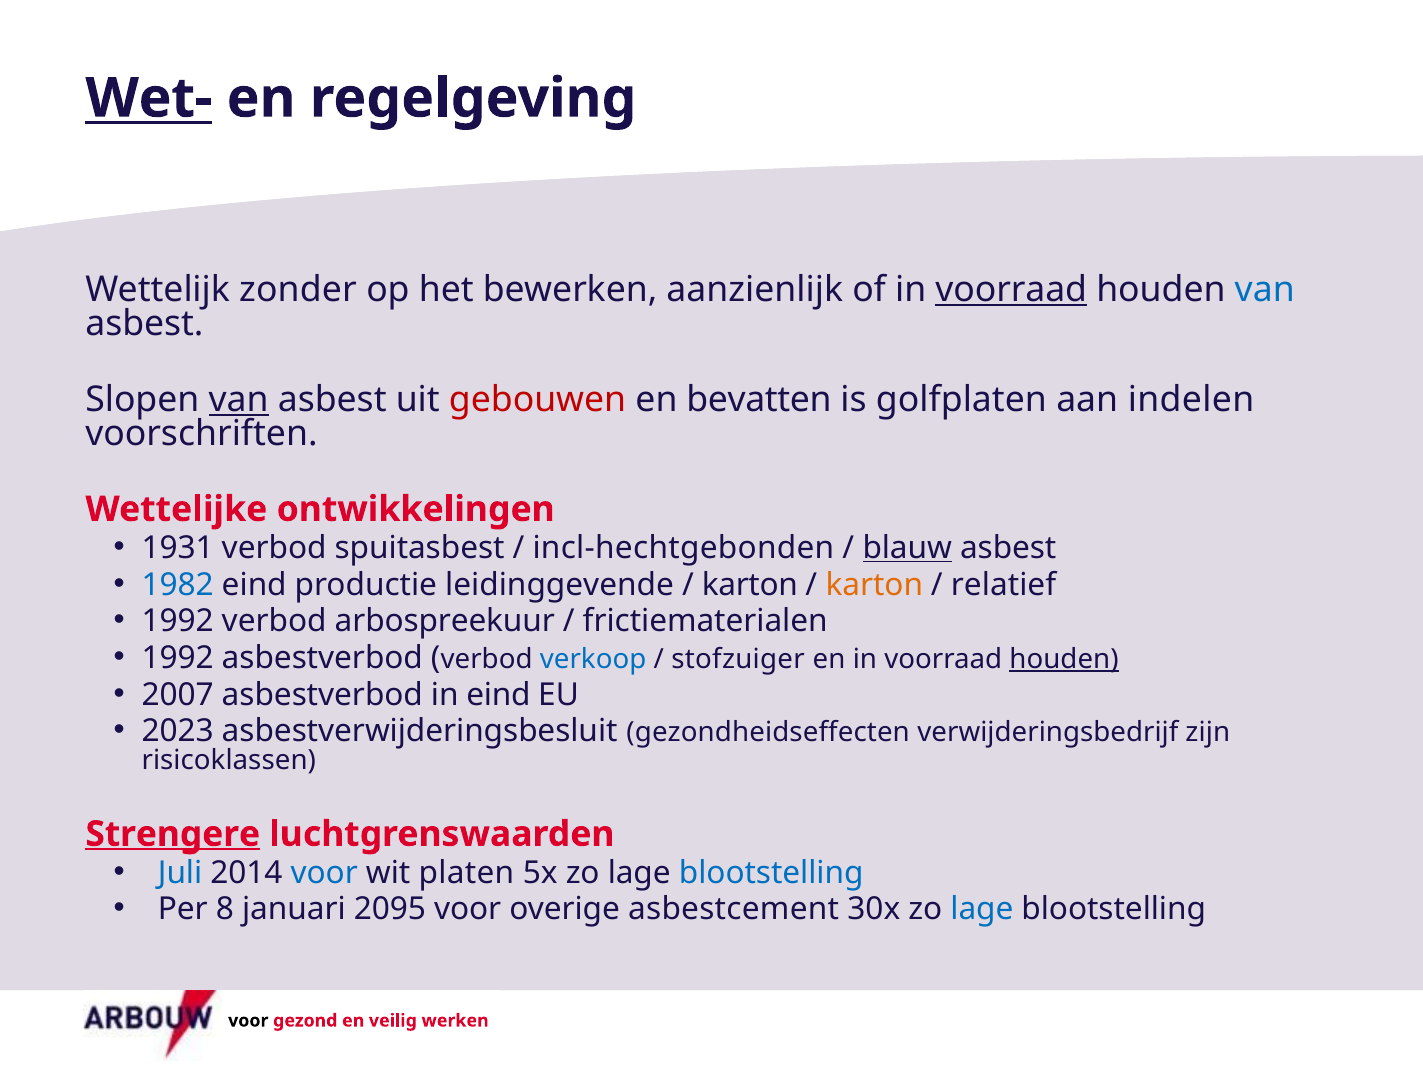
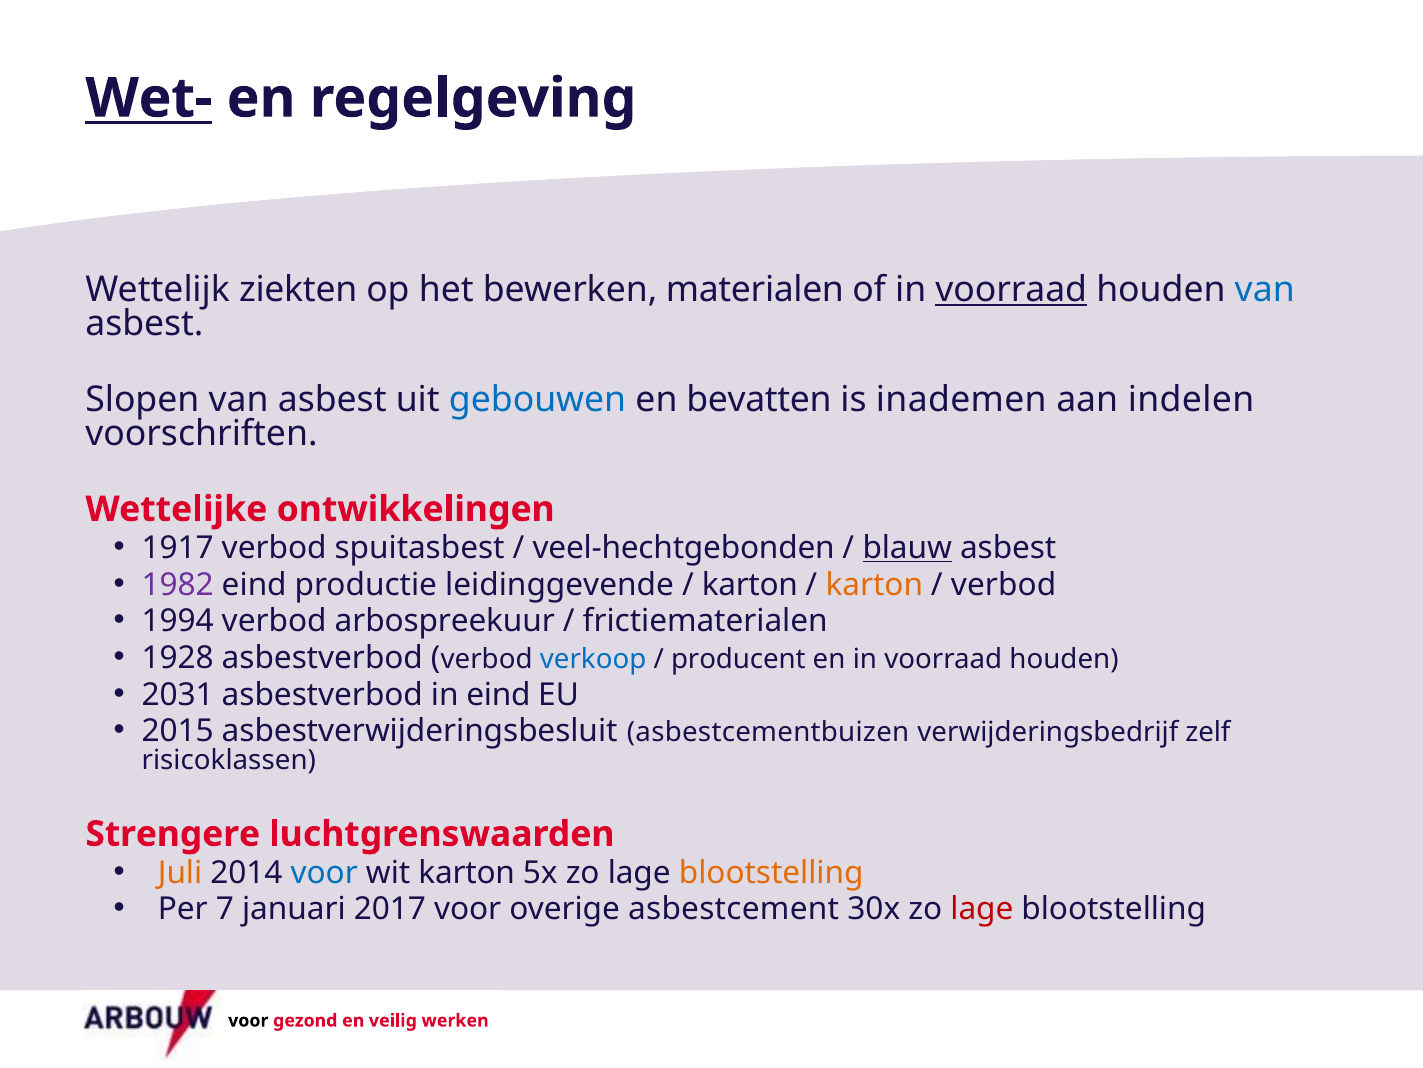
zonder: zonder -> ziekten (298, 290)
aanzienlijk: aanzienlijk -> materialen (755, 290)
van underline: present -> none (239, 399)
gebouwen colour: red -> blue (538, 399)
golfplaten: golfplaten -> inademen (961, 399)
1931: 1931 -> 1917 (178, 548)
incl-hechtgebonden: incl-hechtgebonden -> veel-hechtgebonden (684, 548)
1982 colour: blue -> purple (178, 584)
relatief: relatief -> verbod (1004, 584)
1992: 1992 -> 1994 (178, 621)
1992: 1992 -> 1928 (178, 658)
stofzuiger: stofzuiger -> producent (738, 659)
houden underline: present -> none (1064, 659)
2007: 2007 -> 2031 (178, 694)
2023: 2023 -> 2015 (178, 731)
gezondheidseffecten: gezondheidseffecten -> asbestcementbuizen (768, 732)
zijn: zijn -> zelf (1208, 732)
Strengere underline: present -> none (173, 833)
Juli colour: blue -> orange (180, 872)
wit platen: platen -> karton (467, 872)
blootstelling colour: blue -> orange (771, 872)
8: 8 -> 7 (225, 909)
2095: 2095 -> 2017 (390, 909)
lage colour: blue -> red (982, 909)
